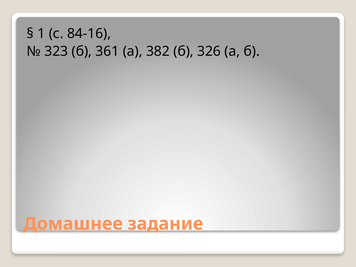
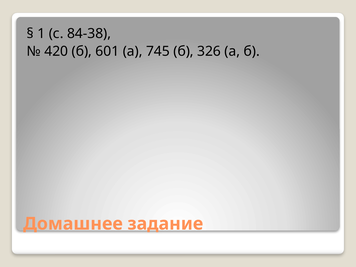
84-16: 84-16 -> 84-38 (89, 33)
323: 323 -> 420 (56, 51)
361: 361 -> 601 (107, 51)
382: 382 -> 745 (158, 51)
